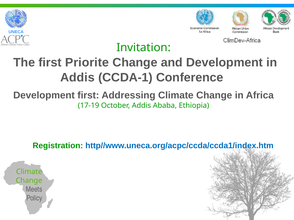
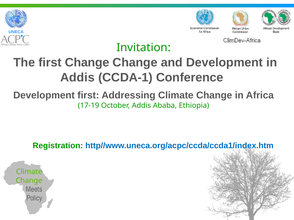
first Priorite: Priorite -> Change (87, 63)
